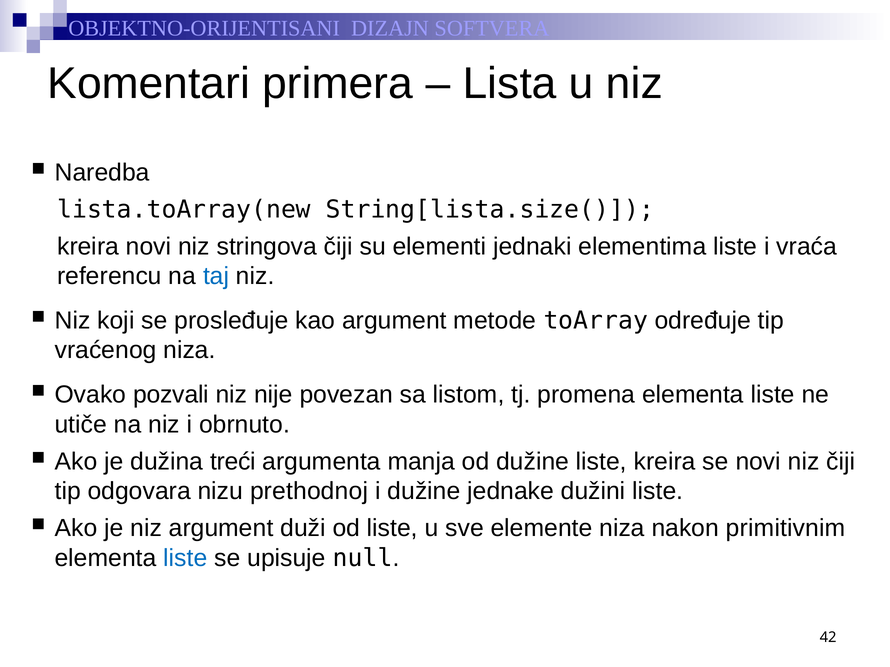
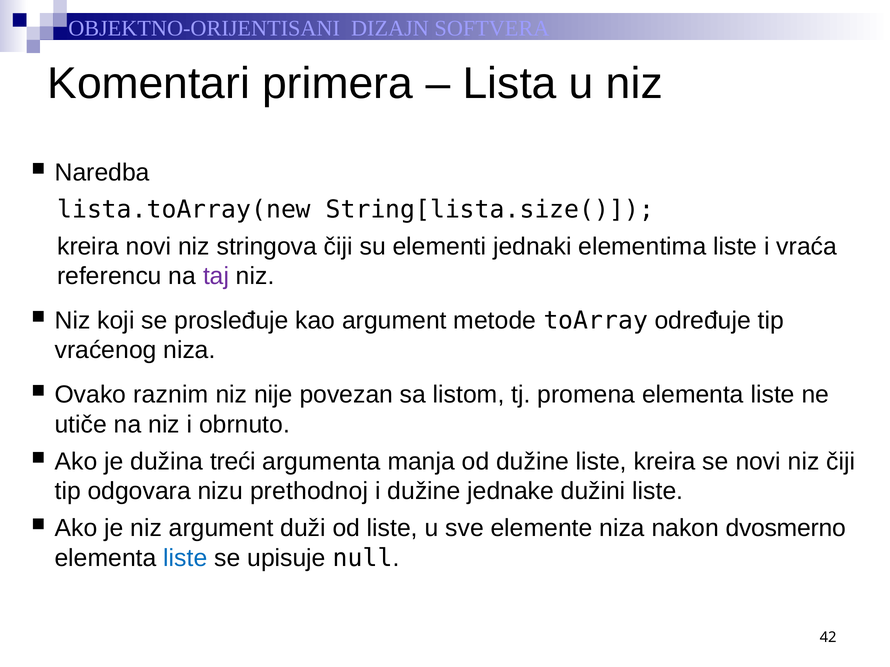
taj colour: blue -> purple (216, 276)
pozvali: pozvali -> raznim (171, 395)
primitivnim: primitivnim -> dvosmerno (786, 529)
